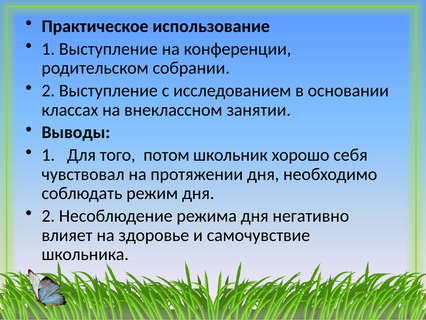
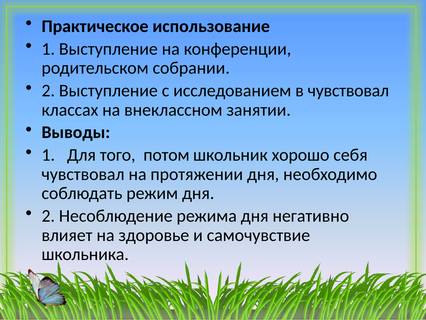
в основании: основании -> чувствовал (348, 90)
